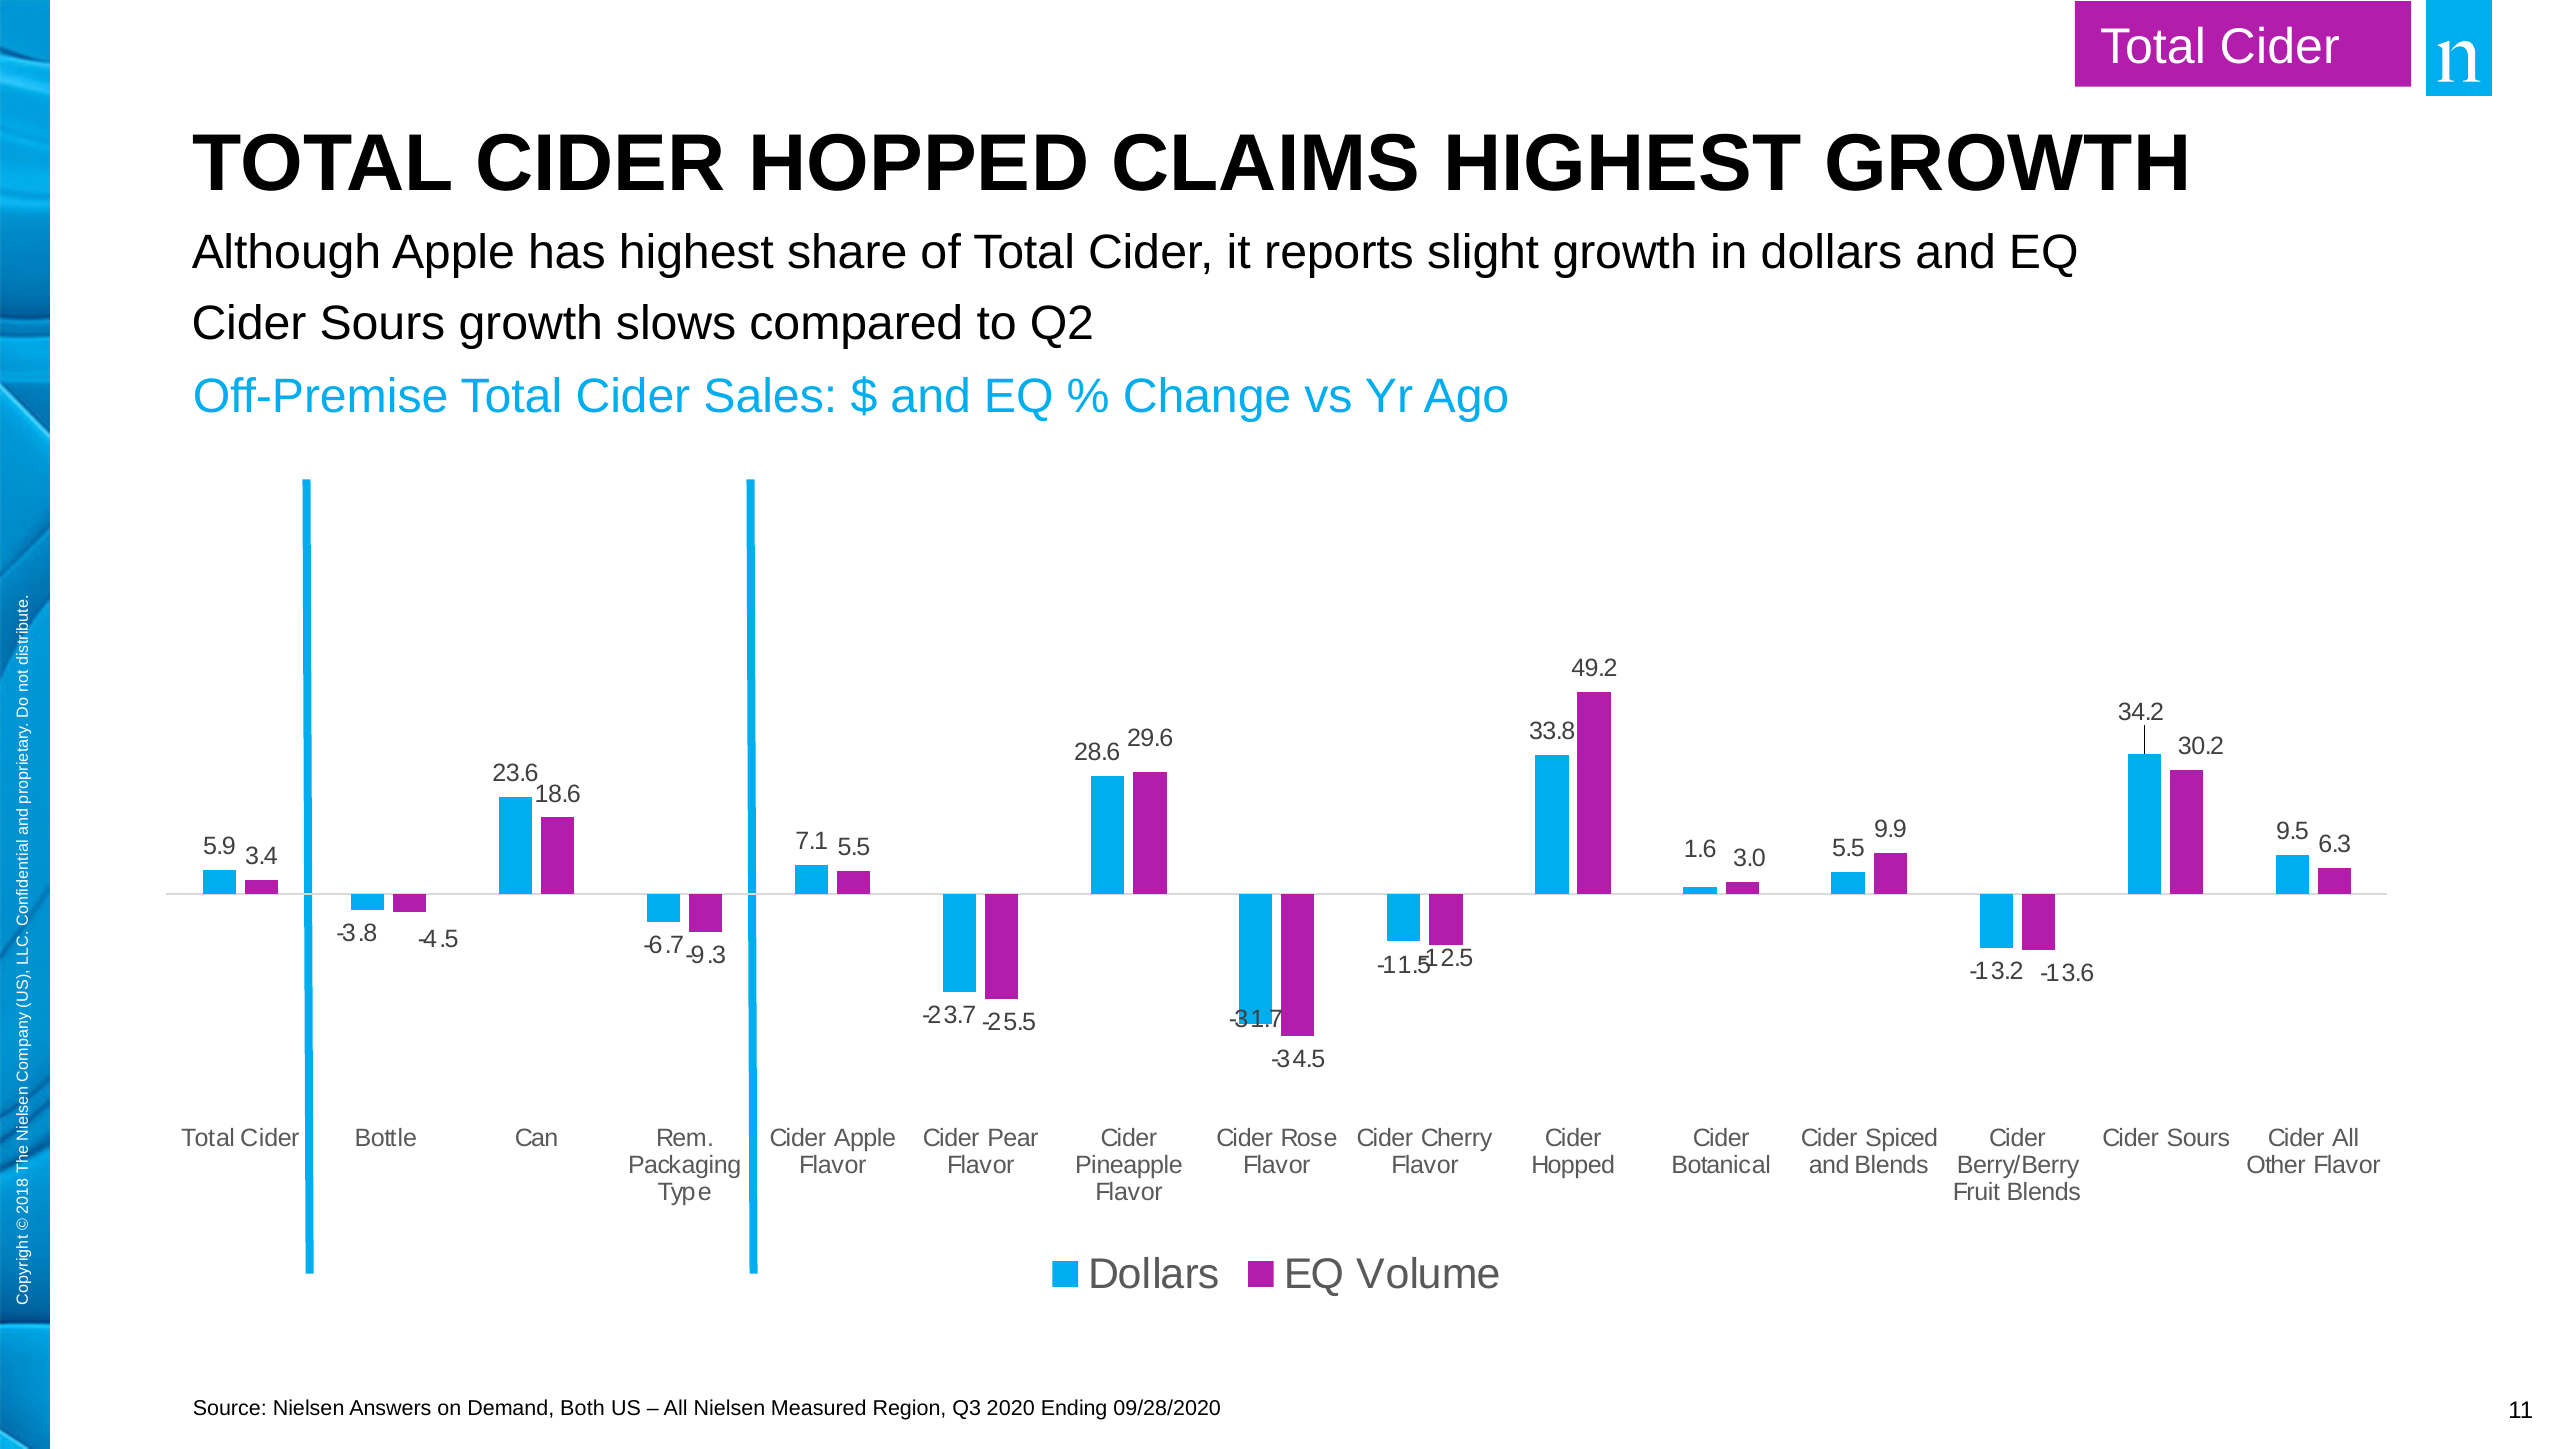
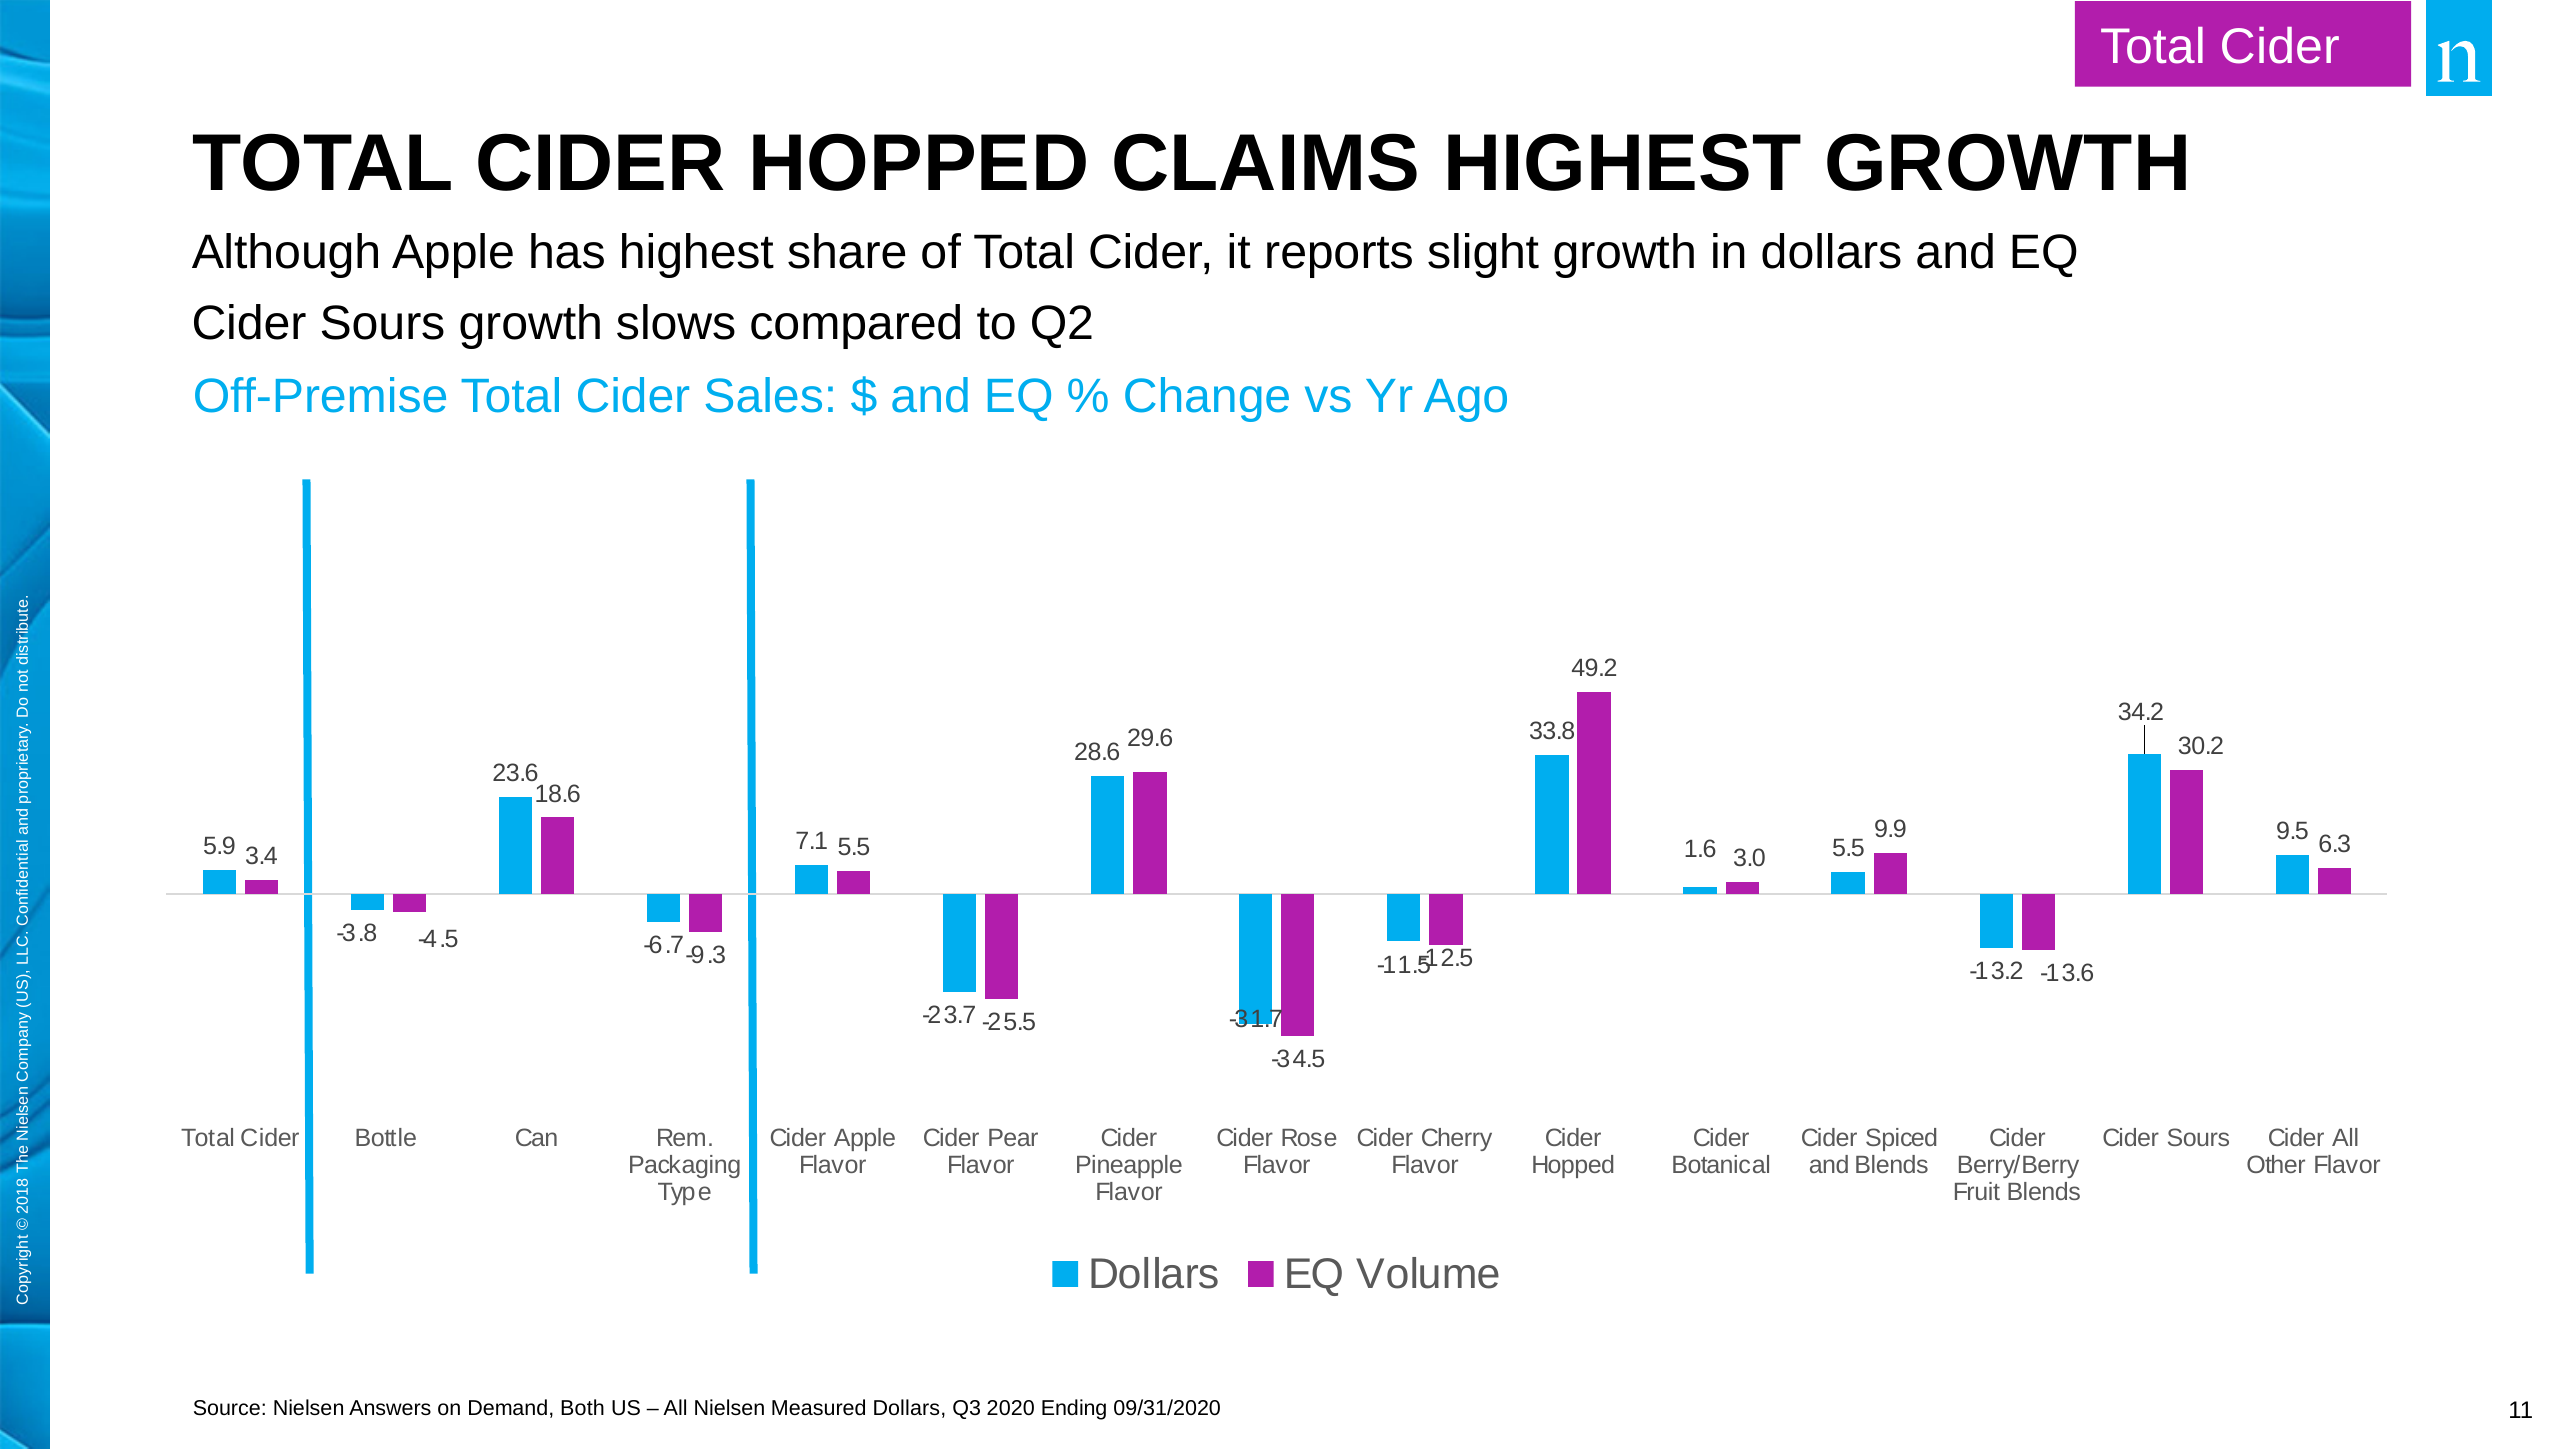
Measured Region: Region -> Dollars (909, 1408)
09/28/2020: 09/28/2020 -> 09/31/2020 (1167, 1408)
